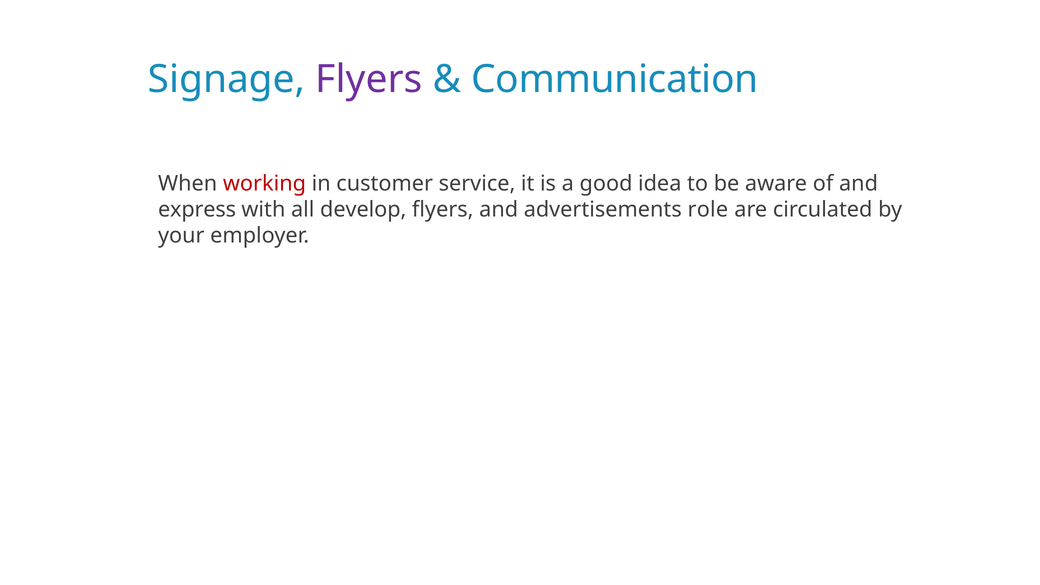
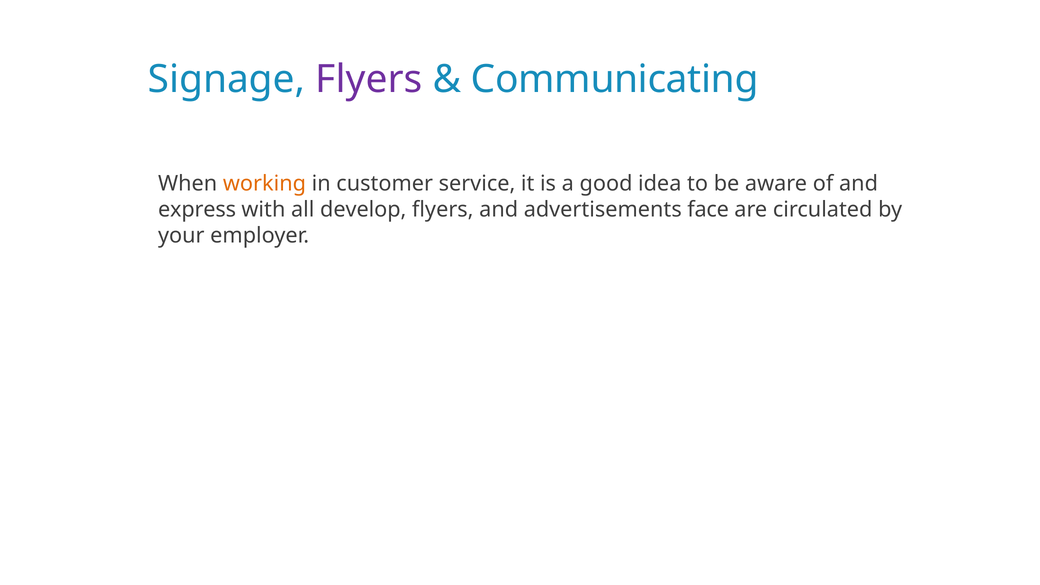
Communication: Communication -> Communicating (615, 80)
working colour: red -> orange (264, 184)
role: role -> face (708, 210)
